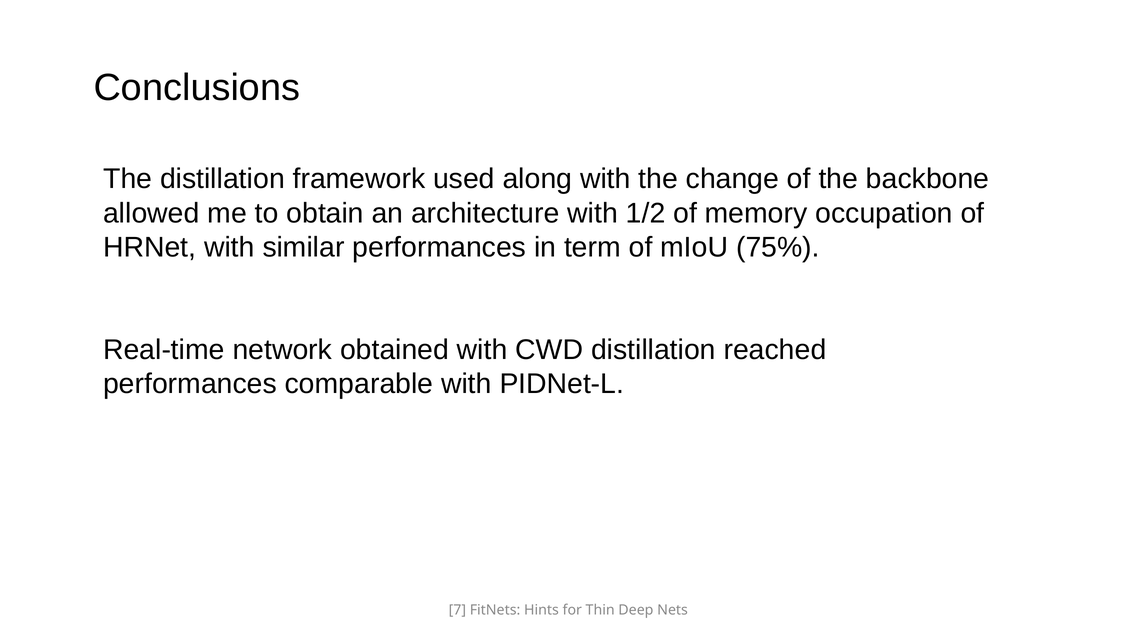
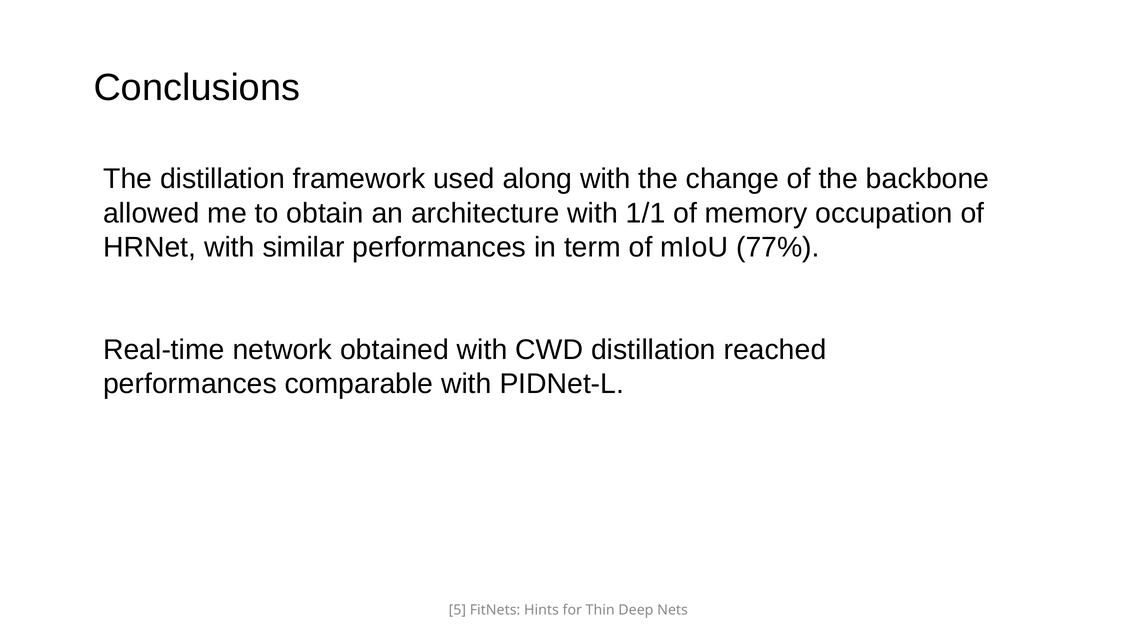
1/2: 1/2 -> 1/1 (646, 213)
75%: 75% -> 77% (778, 247)
7: 7 -> 5 (457, 610)
